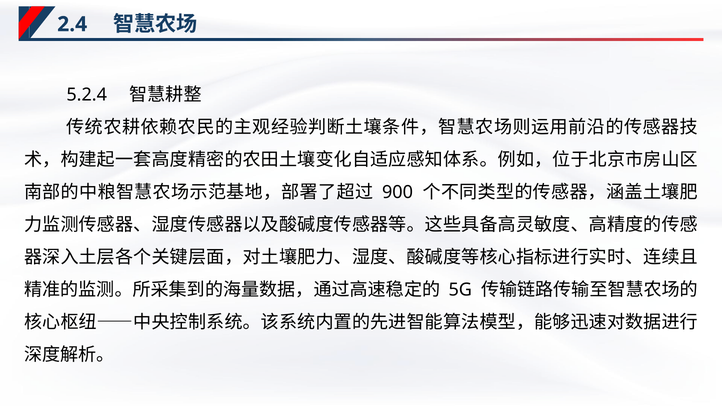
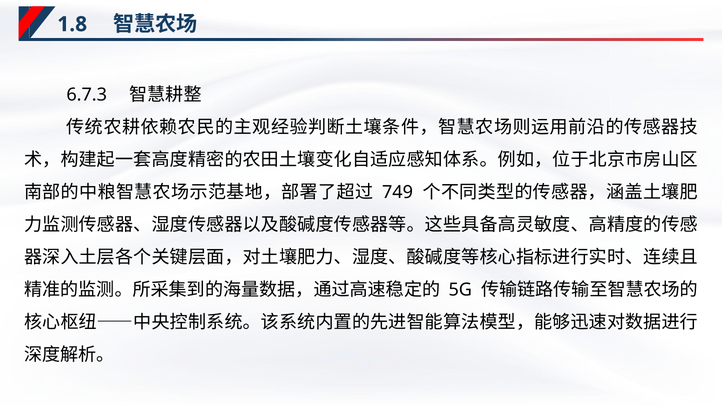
2.4: 2.4 -> 1.8 (72, 24)
5.2.4: 5.2.4 -> 6.7.3 (87, 95)
900: 900 -> 749 (398, 193)
